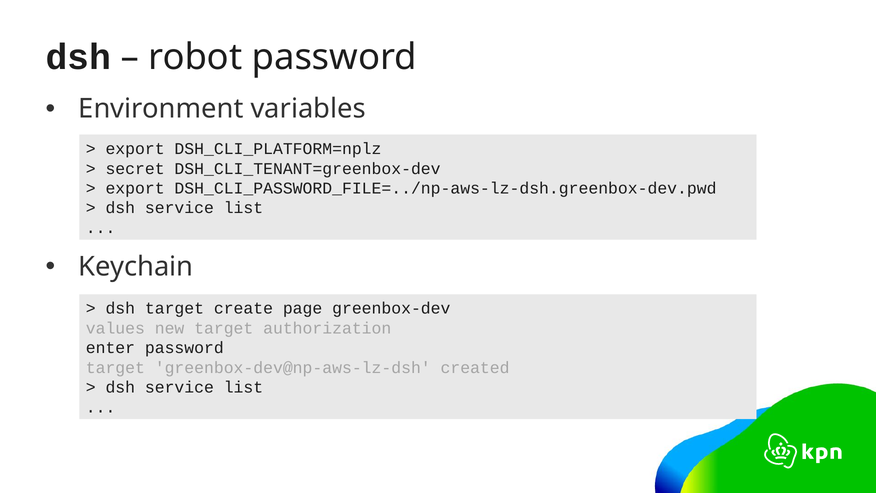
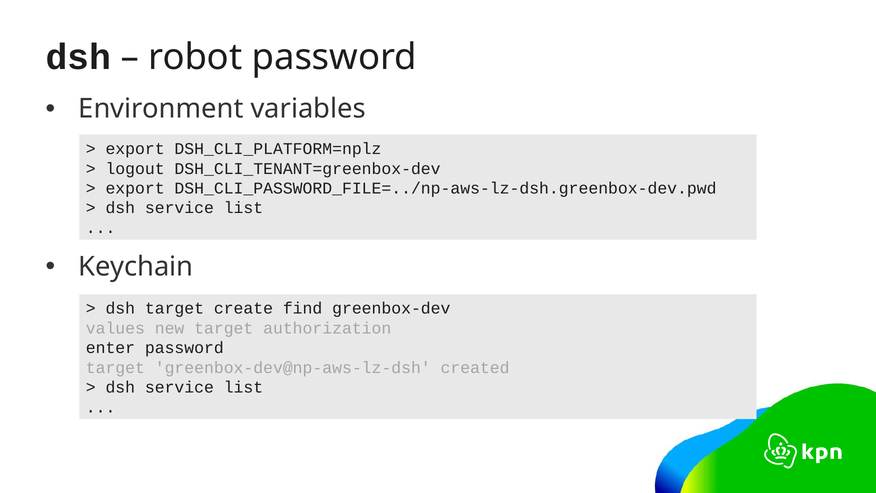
secret: secret -> logout (135, 169)
page: page -> find (303, 308)
